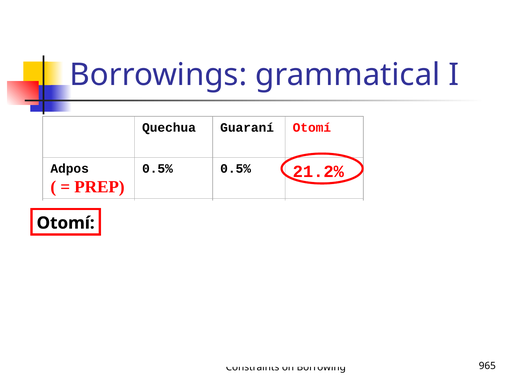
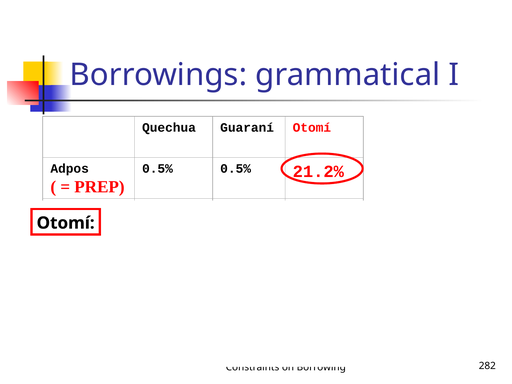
965: 965 -> 282 (487, 366)
